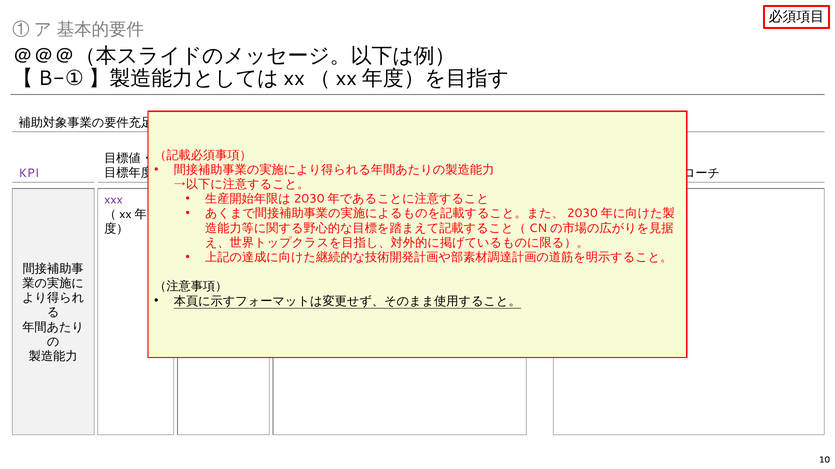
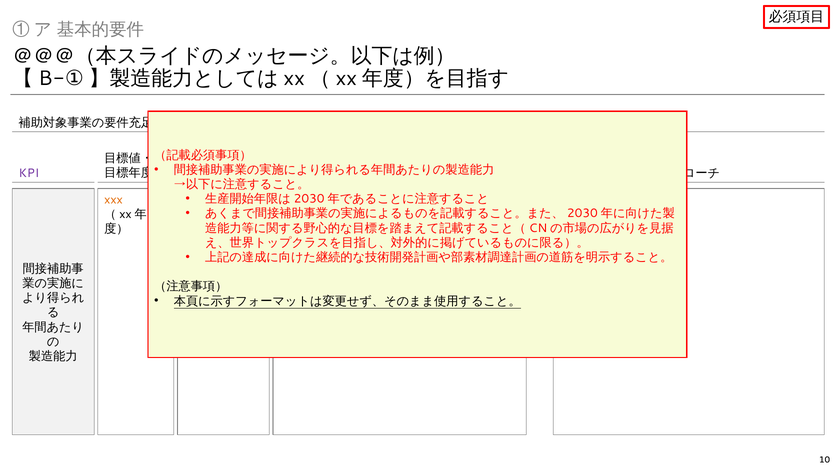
xxx colour: purple -> orange (113, 200)
